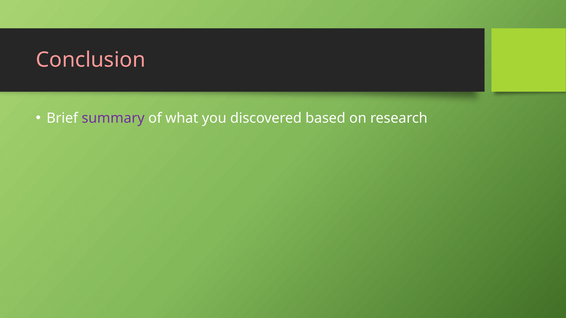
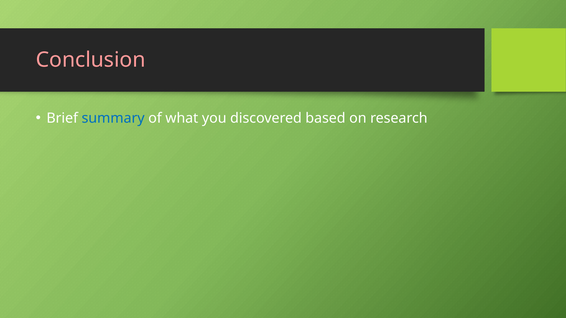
summary colour: purple -> blue (113, 118)
